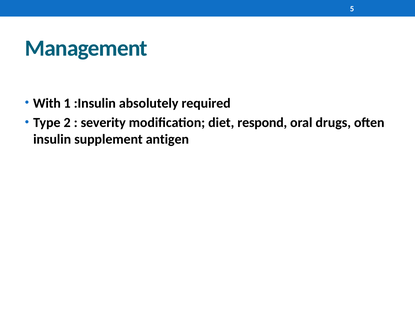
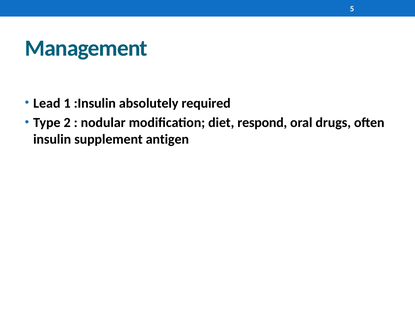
With: With -> Lead (47, 103)
severity: severity -> nodular (103, 123)
